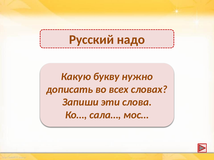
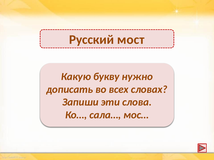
Русский надо: надо -> мост (131, 40)
